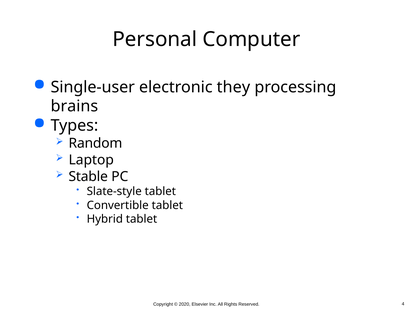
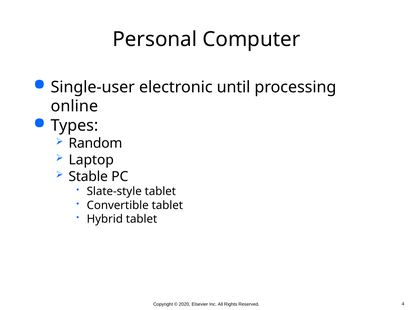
they: they -> until (234, 87)
brains: brains -> online (74, 106)
